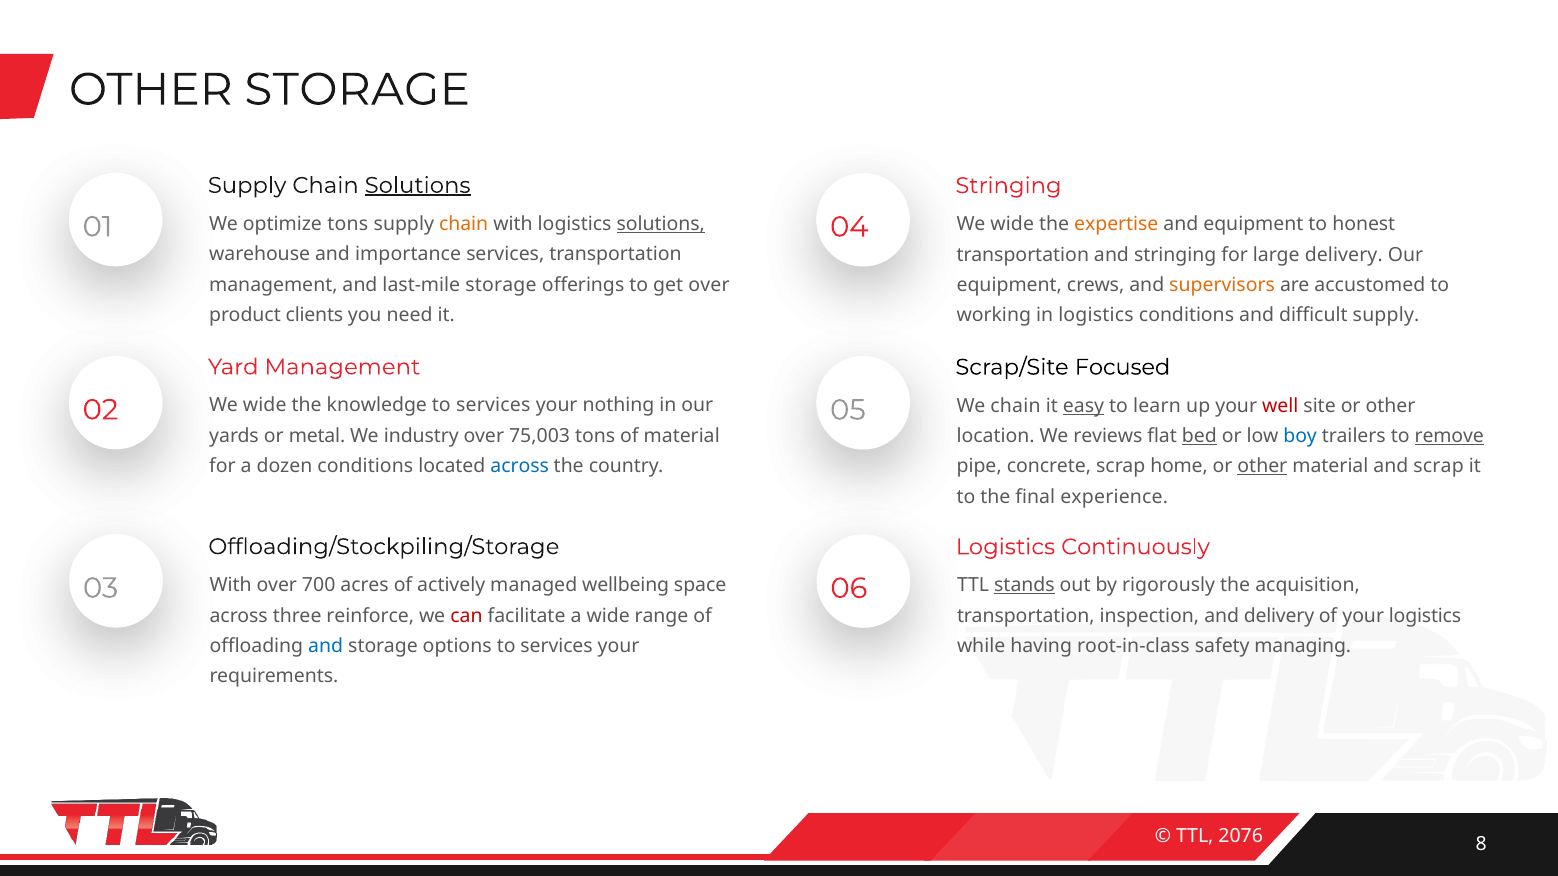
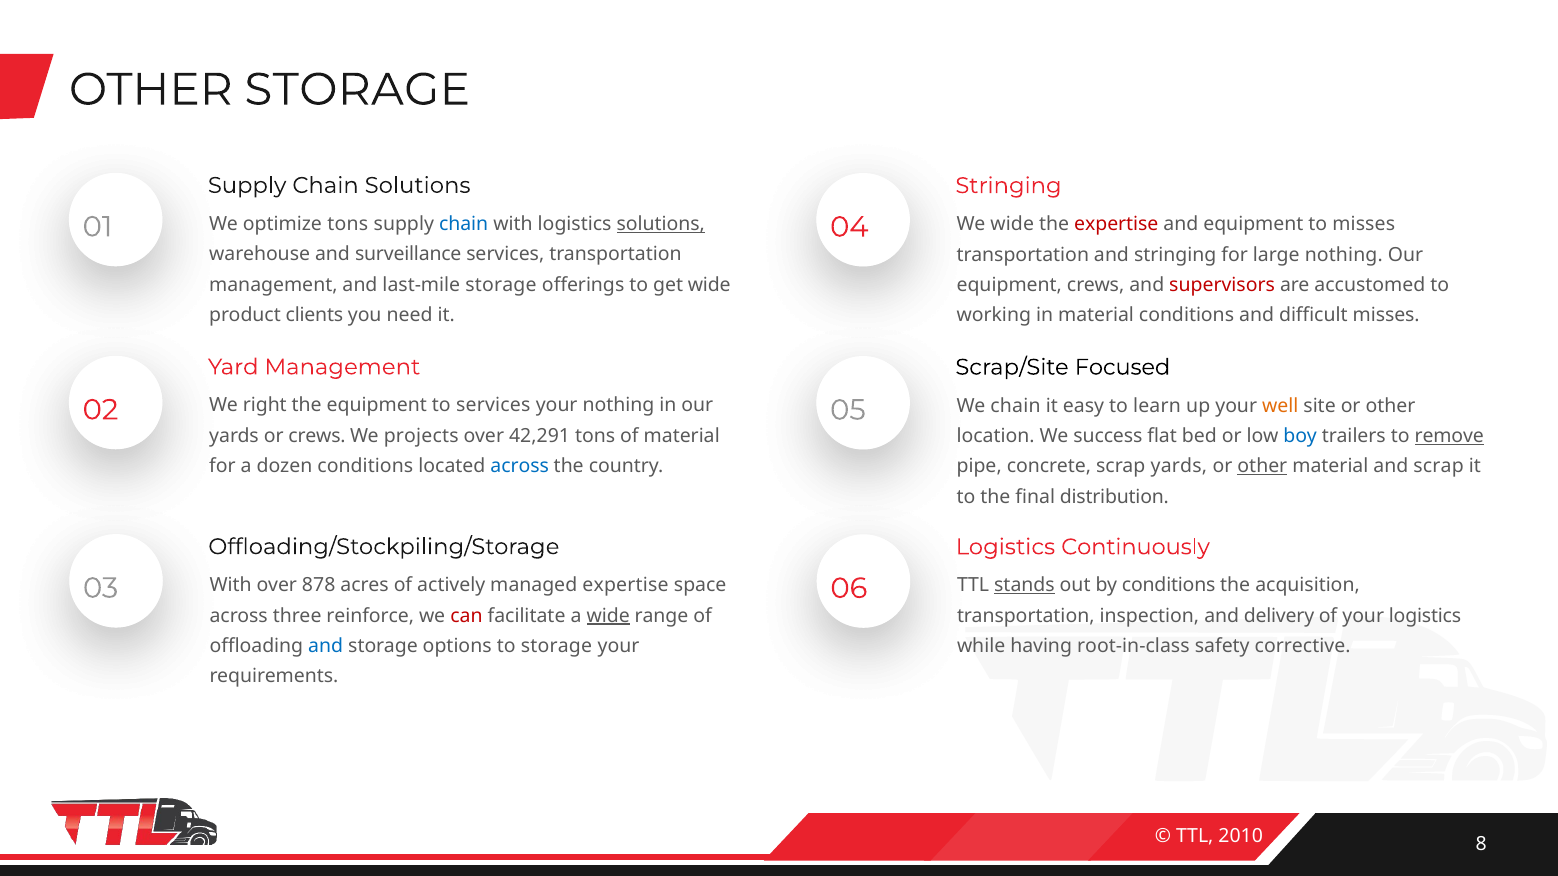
Solutions underline: present -> none (418, 185)
chain colour: orange -> blue (464, 224)
expertise colour: orange -> red (1116, 224)
to honest: honest -> misses (1364, 224)
importance: importance -> surveillance (408, 254)
large delivery: delivery -> nothing (1344, 255)
get over: over -> wide (709, 285)
supervisors colour: orange -> red (1222, 285)
in logistics: logistics -> material (1096, 315)
difficult supply: supply -> misses (1386, 315)
wide: wide -> right (265, 406)
the knowledge: knowledge -> equipment (377, 406)
easy underline: present -> none (1083, 406)
well colour: red -> orange (1280, 406)
or metal: metal -> crews (317, 436)
industry: industry -> projects (421, 436)
75,003: 75,003 -> 42,291 (540, 436)
reviews: reviews -> success (1108, 436)
bed underline: present -> none (1199, 436)
scrap home: home -> yards (1179, 467)
experience: experience -> distribution (1114, 497)
700: 700 -> 878 (319, 586)
managed wellbeing: wellbeing -> expertise (625, 586)
by rigorously: rigorously -> conditions (1169, 586)
wide underline: none -> present (608, 616)
options to services: services -> storage (556, 646)
managing: managing -> corrective (1303, 646)
2076: 2076 -> 2010 (1241, 837)
